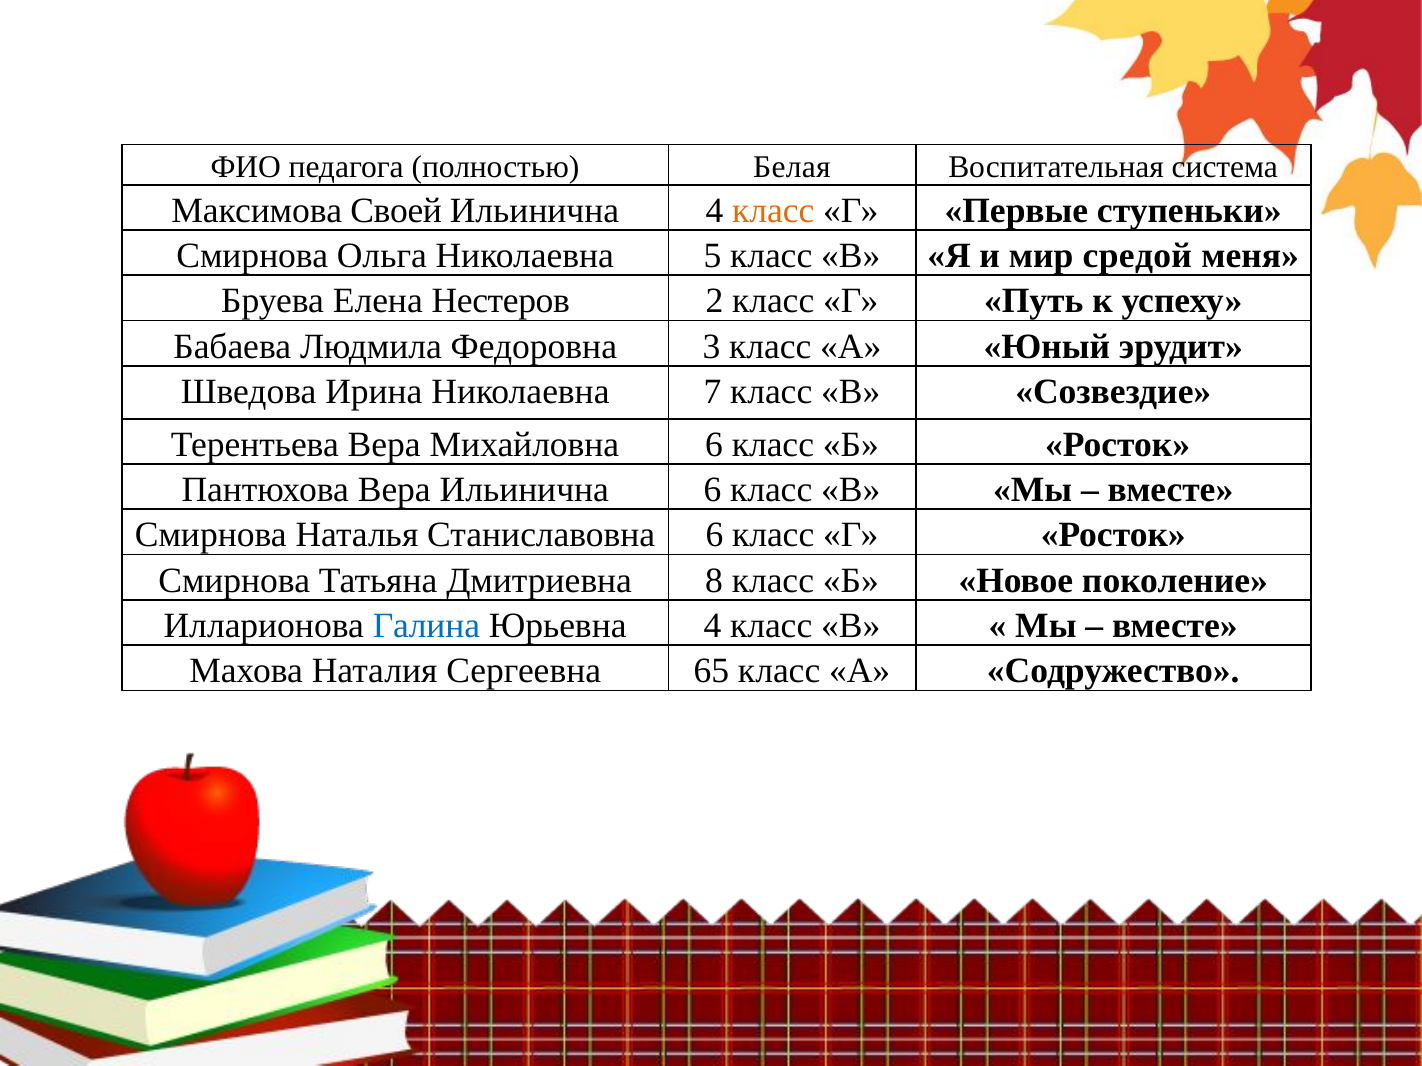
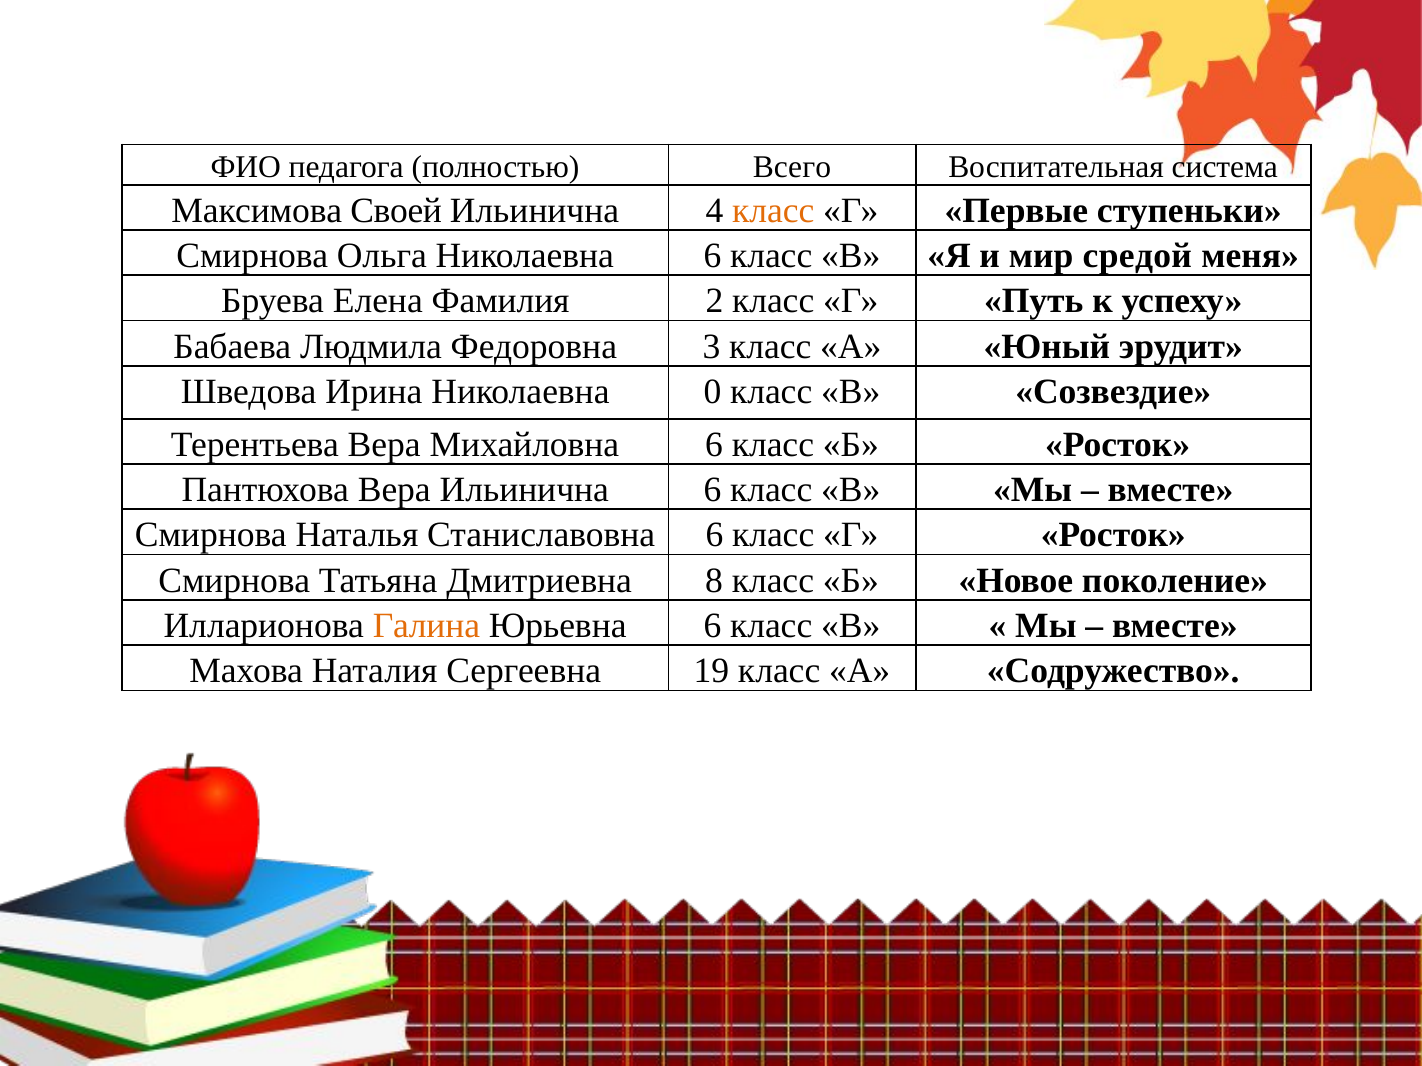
Белая: Белая -> Всего (792, 167)
Николаевна 5: 5 -> 6 (712, 256)
Нестеров: Нестеров -> Фамилия (501, 301)
7: 7 -> 0 (712, 392)
Галина colour: blue -> orange (426, 626)
Юрьевна 4: 4 -> 6 (712, 626)
65: 65 -> 19 (711, 671)
